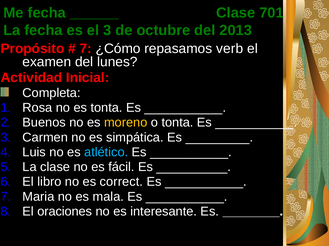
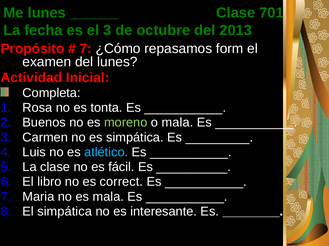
Me fecha: fecha -> lunes (47, 13)
verb: verb -> form (230, 49)
moreno colour: yellow -> light green (126, 123)
o tonta: tonta -> mala (177, 123)
El oraciones: oraciones -> simpática (65, 212)
